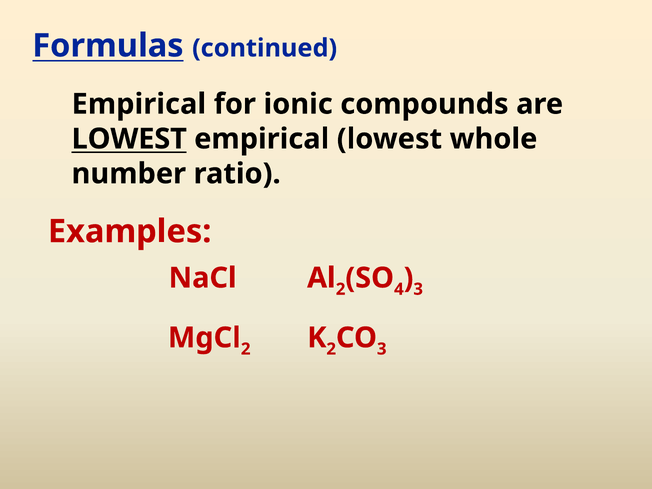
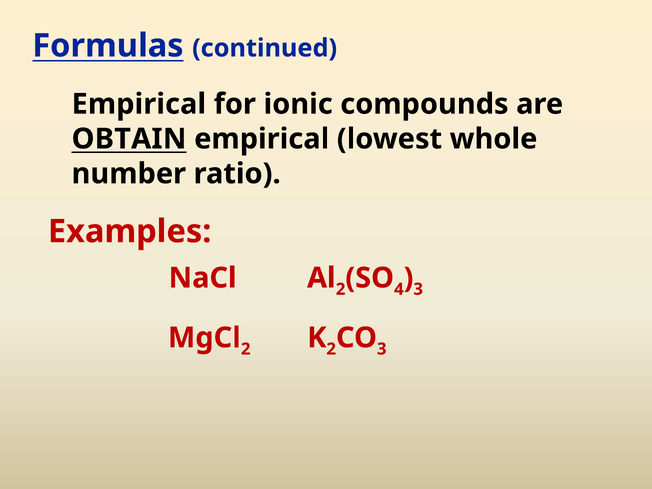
LOWEST: LOWEST -> OBTAIN (129, 139)
